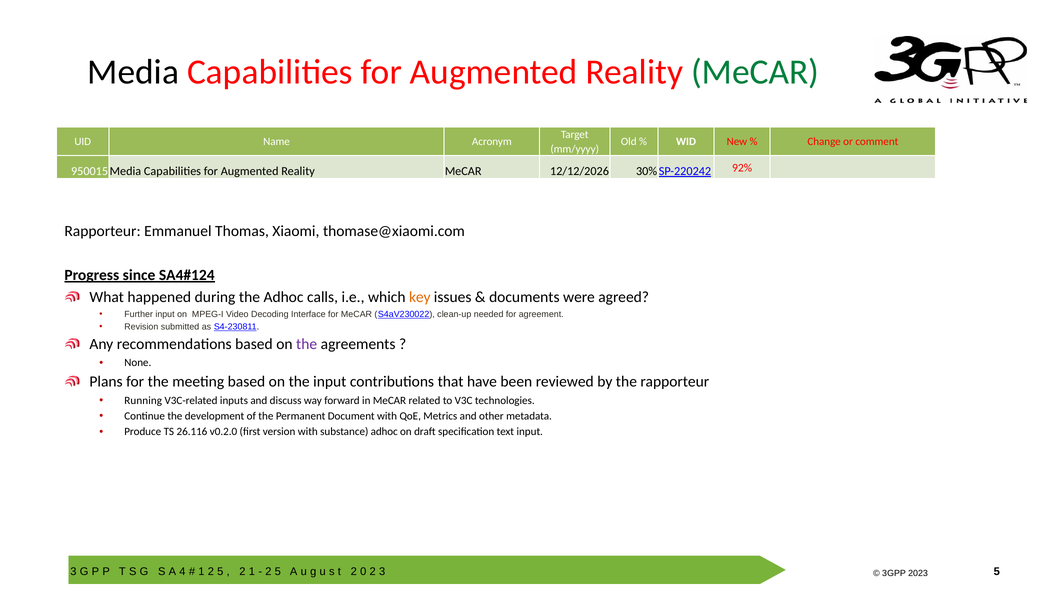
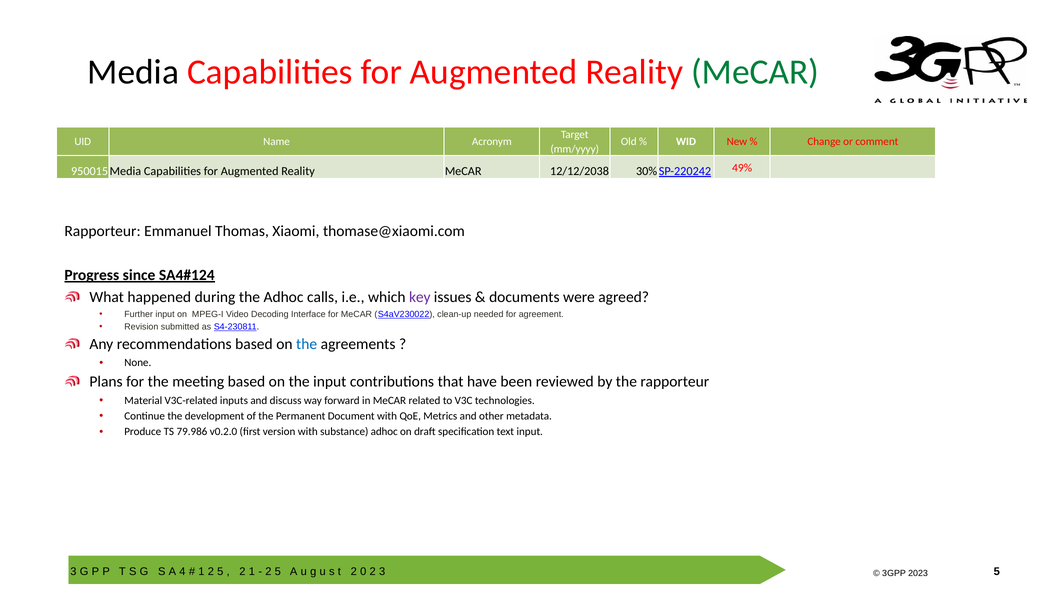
12/12/2026: 12/12/2026 -> 12/12/2038 (580, 171)
92%: 92% -> 49% (742, 168)
key colour: orange -> purple (420, 297)
the colour: purple -> blue (307, 344)
Running: Running -> Material (143, 400)
26.116: 26.116 -> 79.986 (192, 432)
